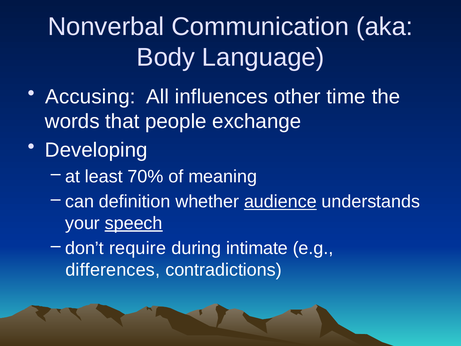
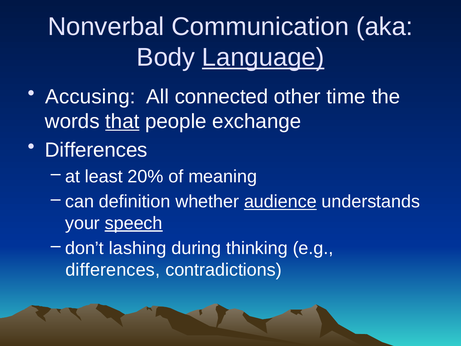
Language underline: none -> present (263, 57)
influences: influences -> connected (221, 97)
that underline: none -> present (122, 121)
Developing: Developing -> Differences (96, 150)
70%: 70% -> 20% (146, 176)
require: require -> lashing (138, 248)
intimate: intimate -> thinking (257, 248)
